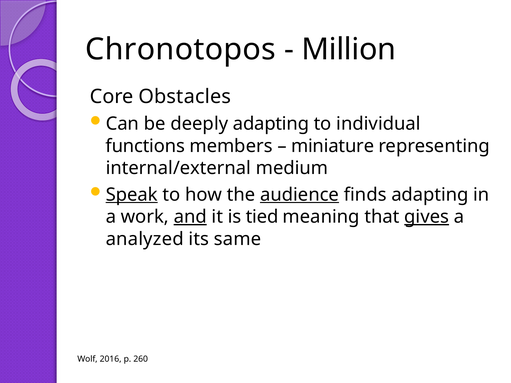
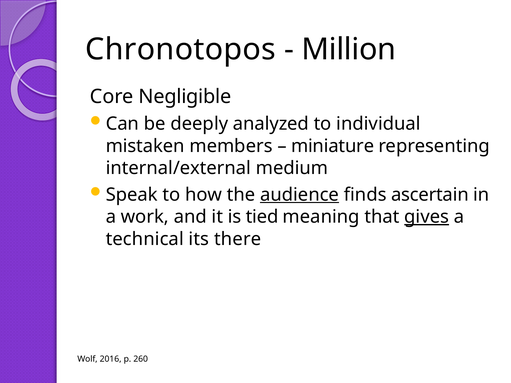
Obstacles: Obstacles -> Negligible (185, 97)
deeply adapting: adapting -> analyzed (271, 124)
functions: functions -> mistaken (145, 146)
Speak underline: present -> none (132, 195)
finds adapting: adapting -> ascertain (430, 195)
and underline: present -> none (190, 217)
analyzed: analyzed -> technical (145, 239)
same: same -> there (238, 239)
